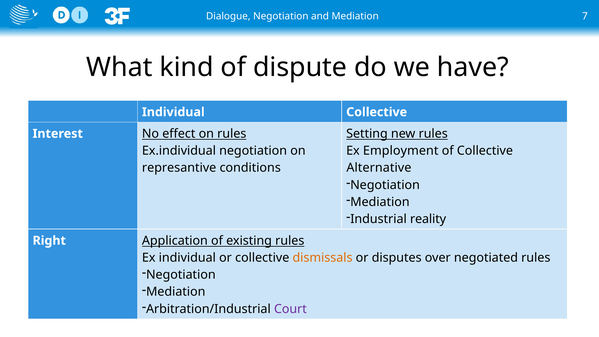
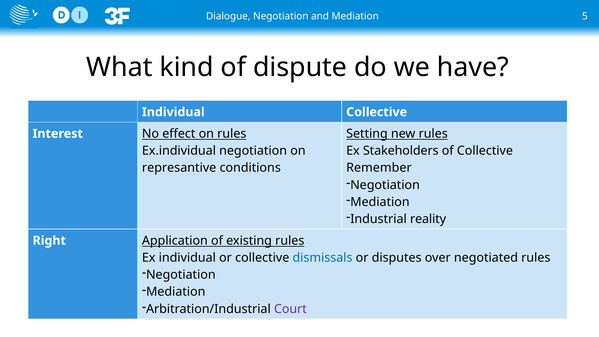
7: 7 -> 5 (585, 16)
Employment: Employment -> Stakeholders (401, 151)
Alternative: Alternative -> Remember (379, 168)
dismissals colour: orange -> blue (323, 258)
